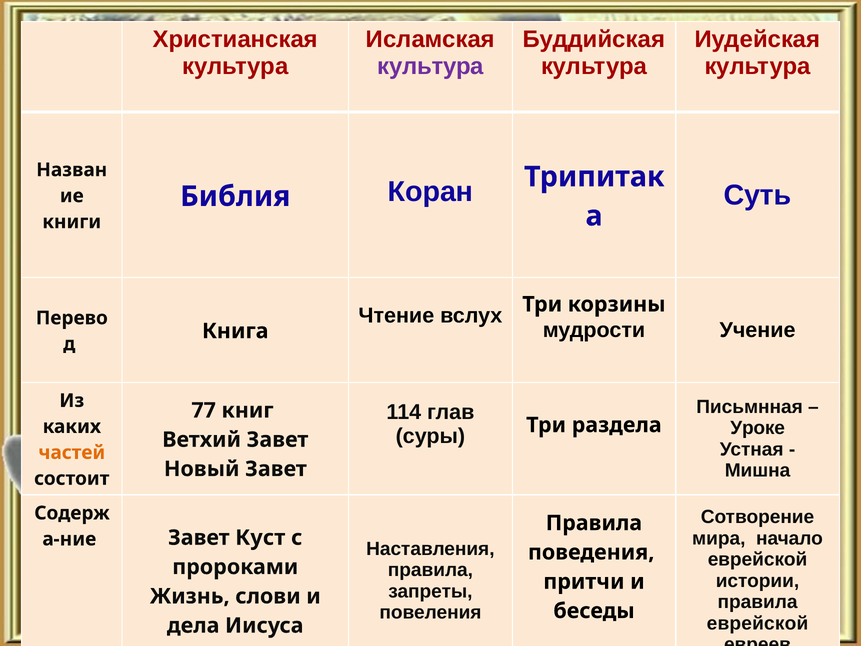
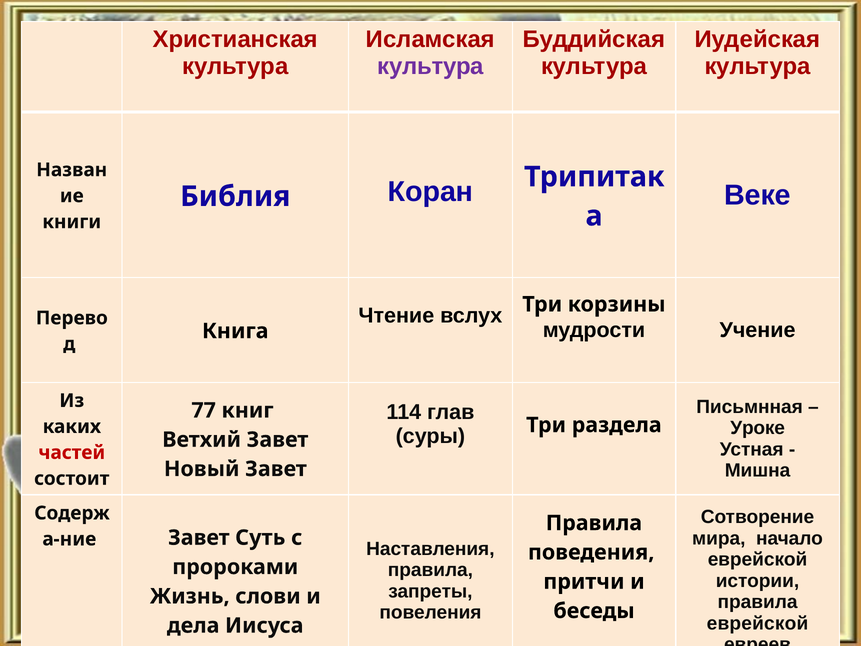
Суть: Суть -> Веке (758, 195)
частей colour: orange -> red (72, 452)
Куст: Куст -> Суть (260, 537)
